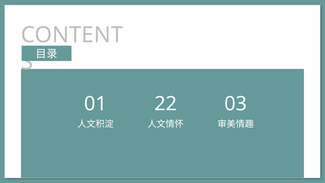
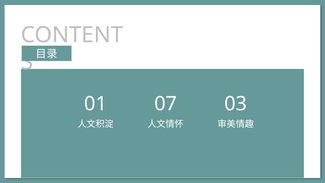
22: 22 -> 07 (166, 104)
